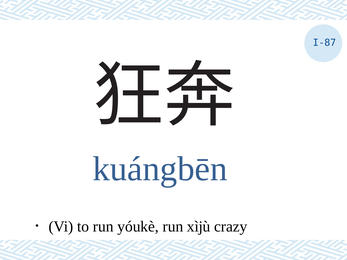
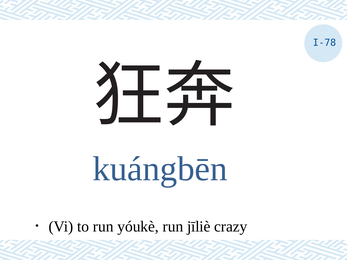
I-87: I-87 -> I-78 (324, 43)
xìjù: xìjù -> jīliè (199, 227)
